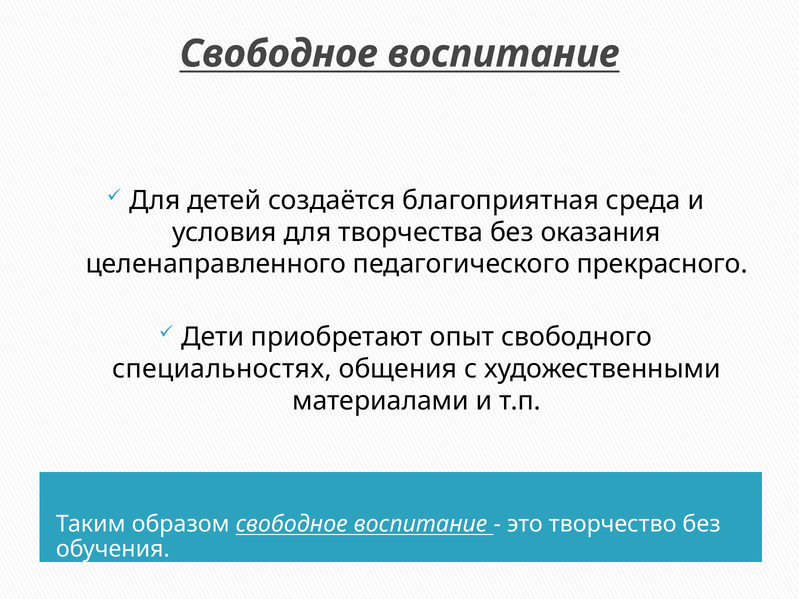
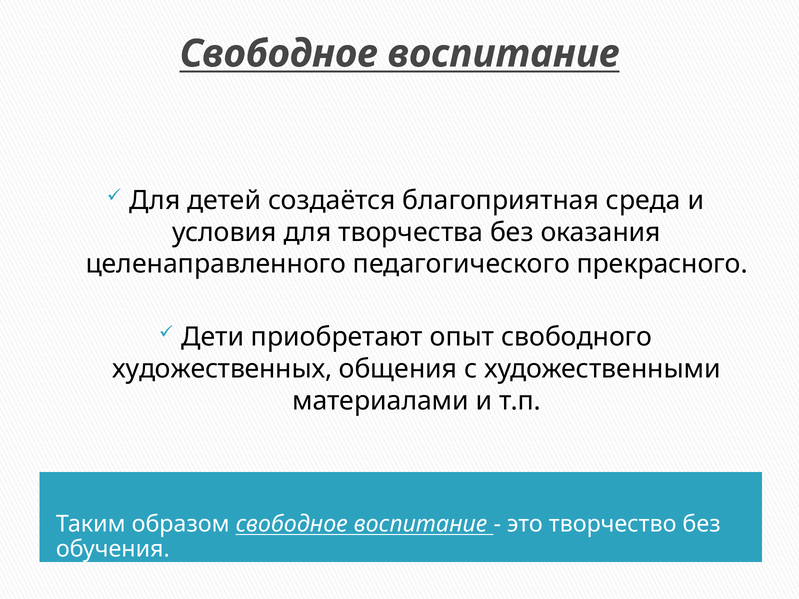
специальностях: специальностях -> художественных (222, 369)
